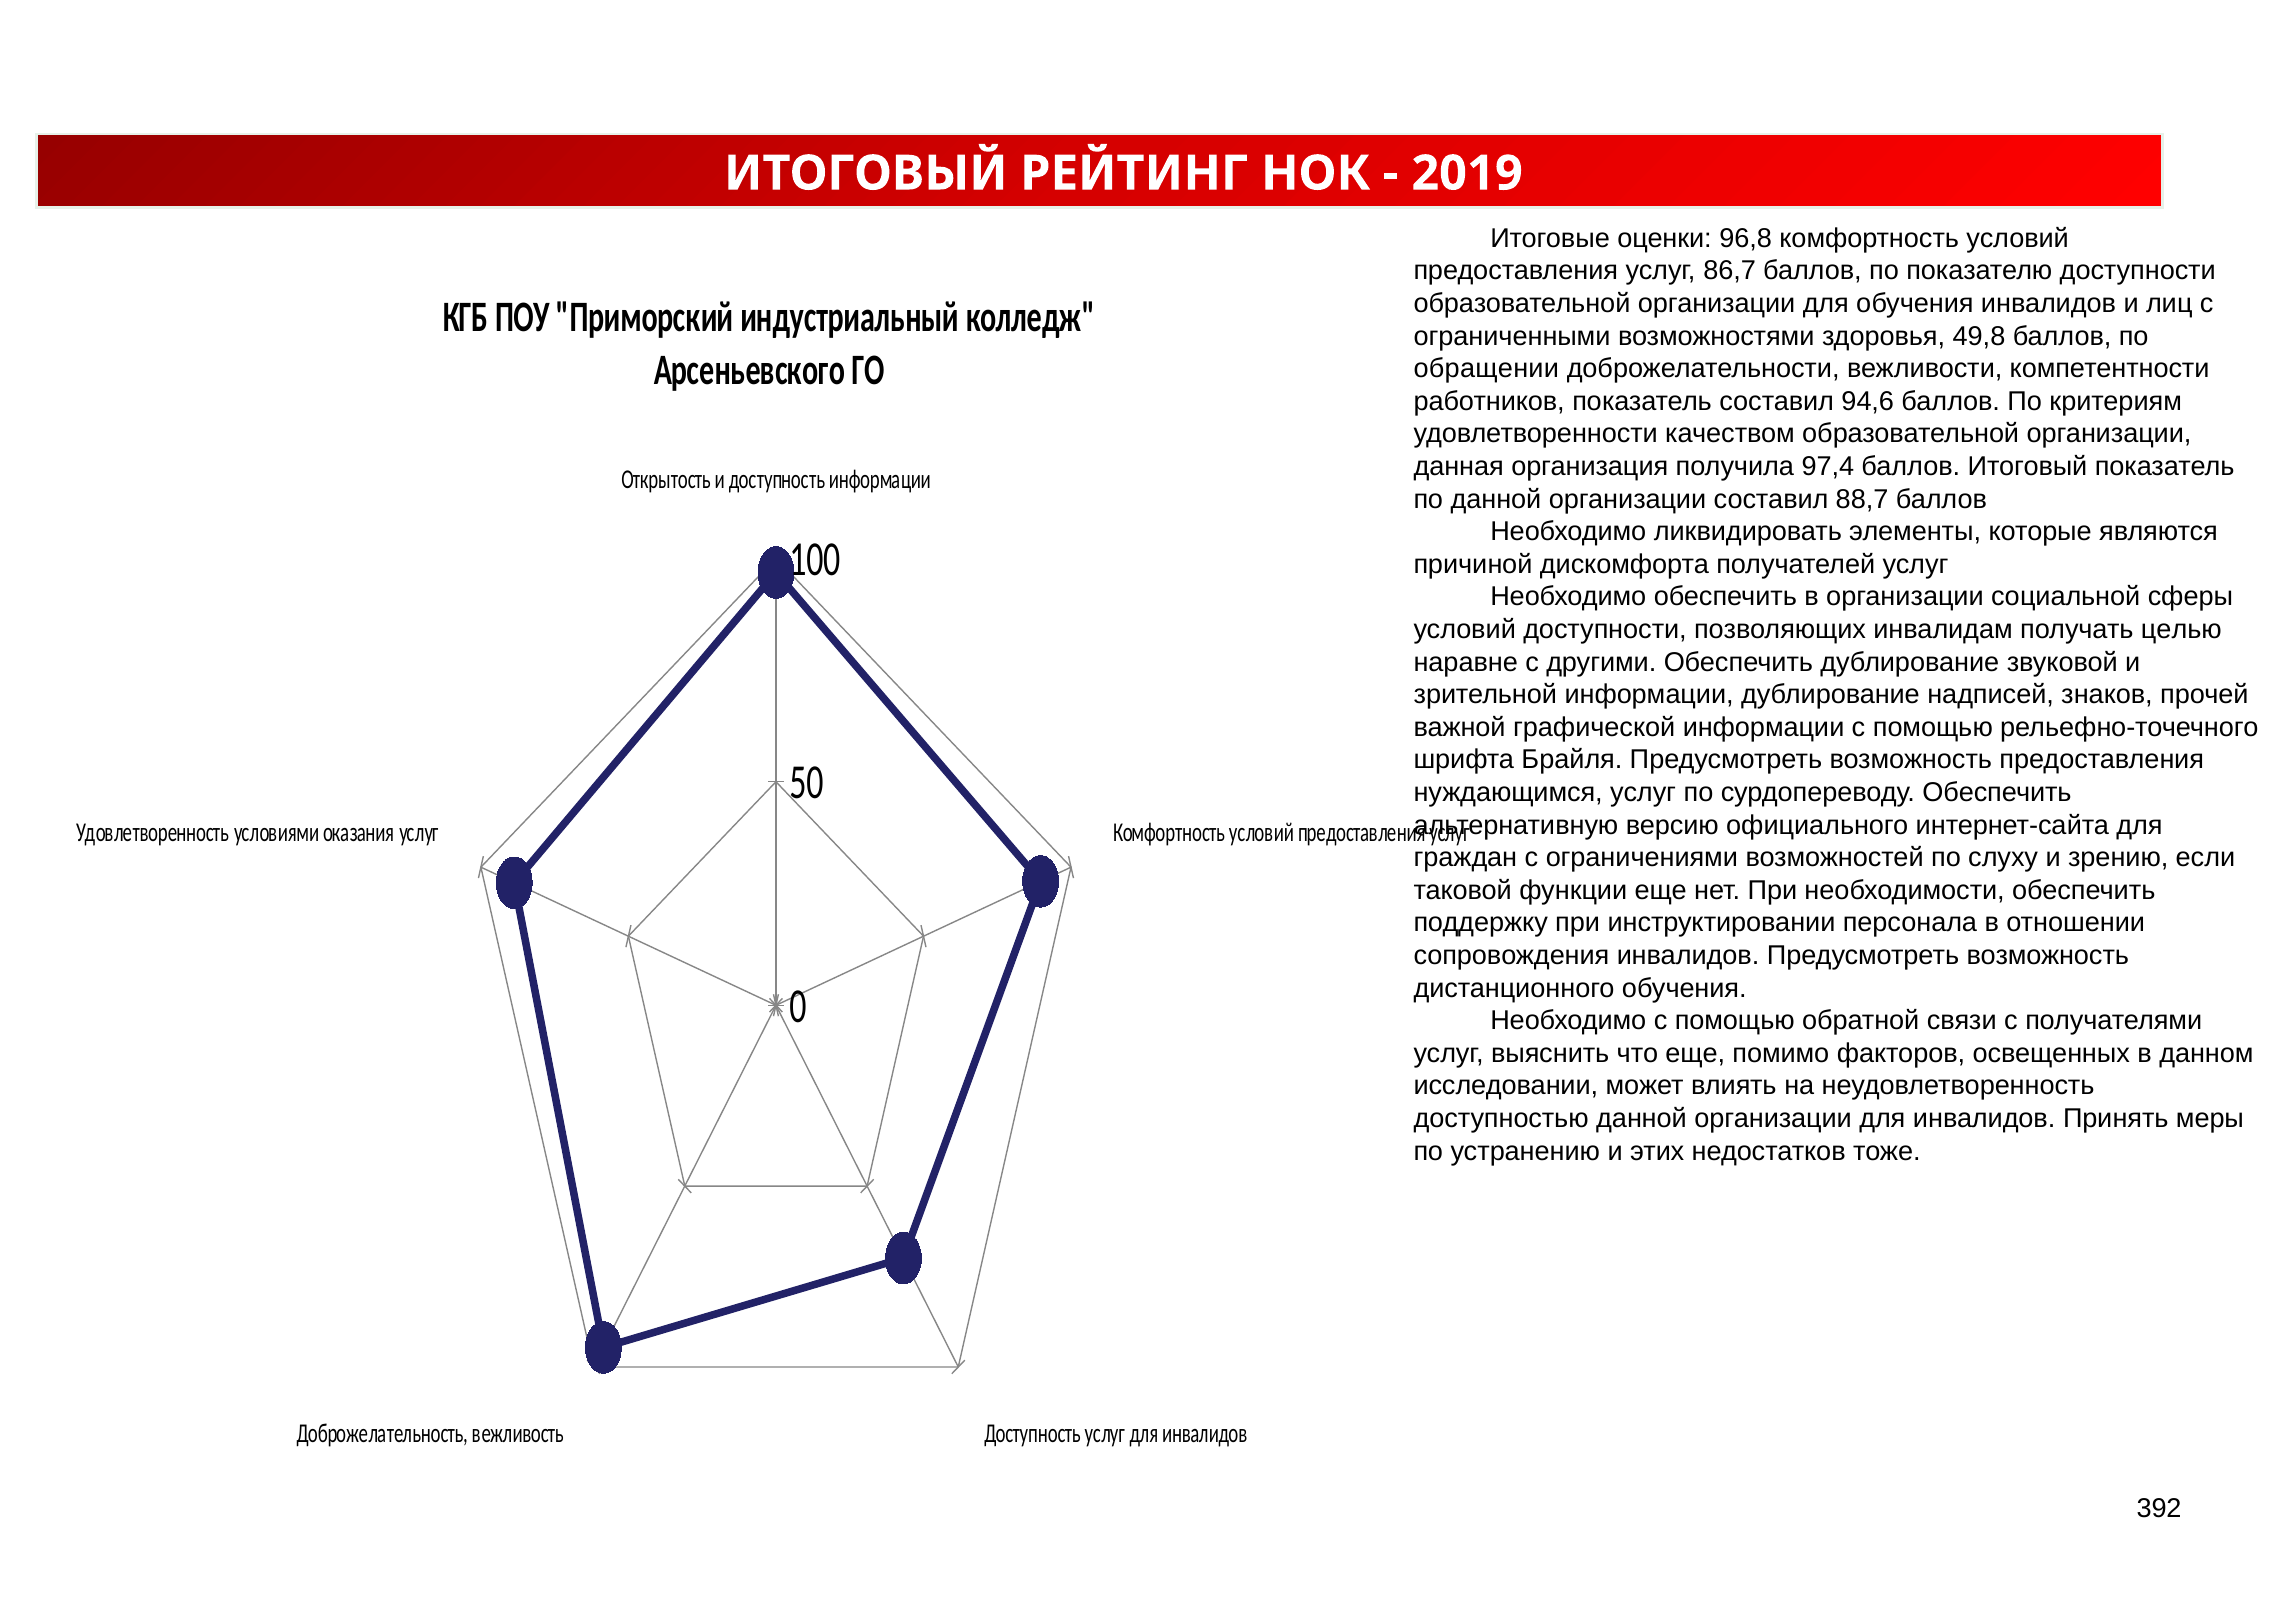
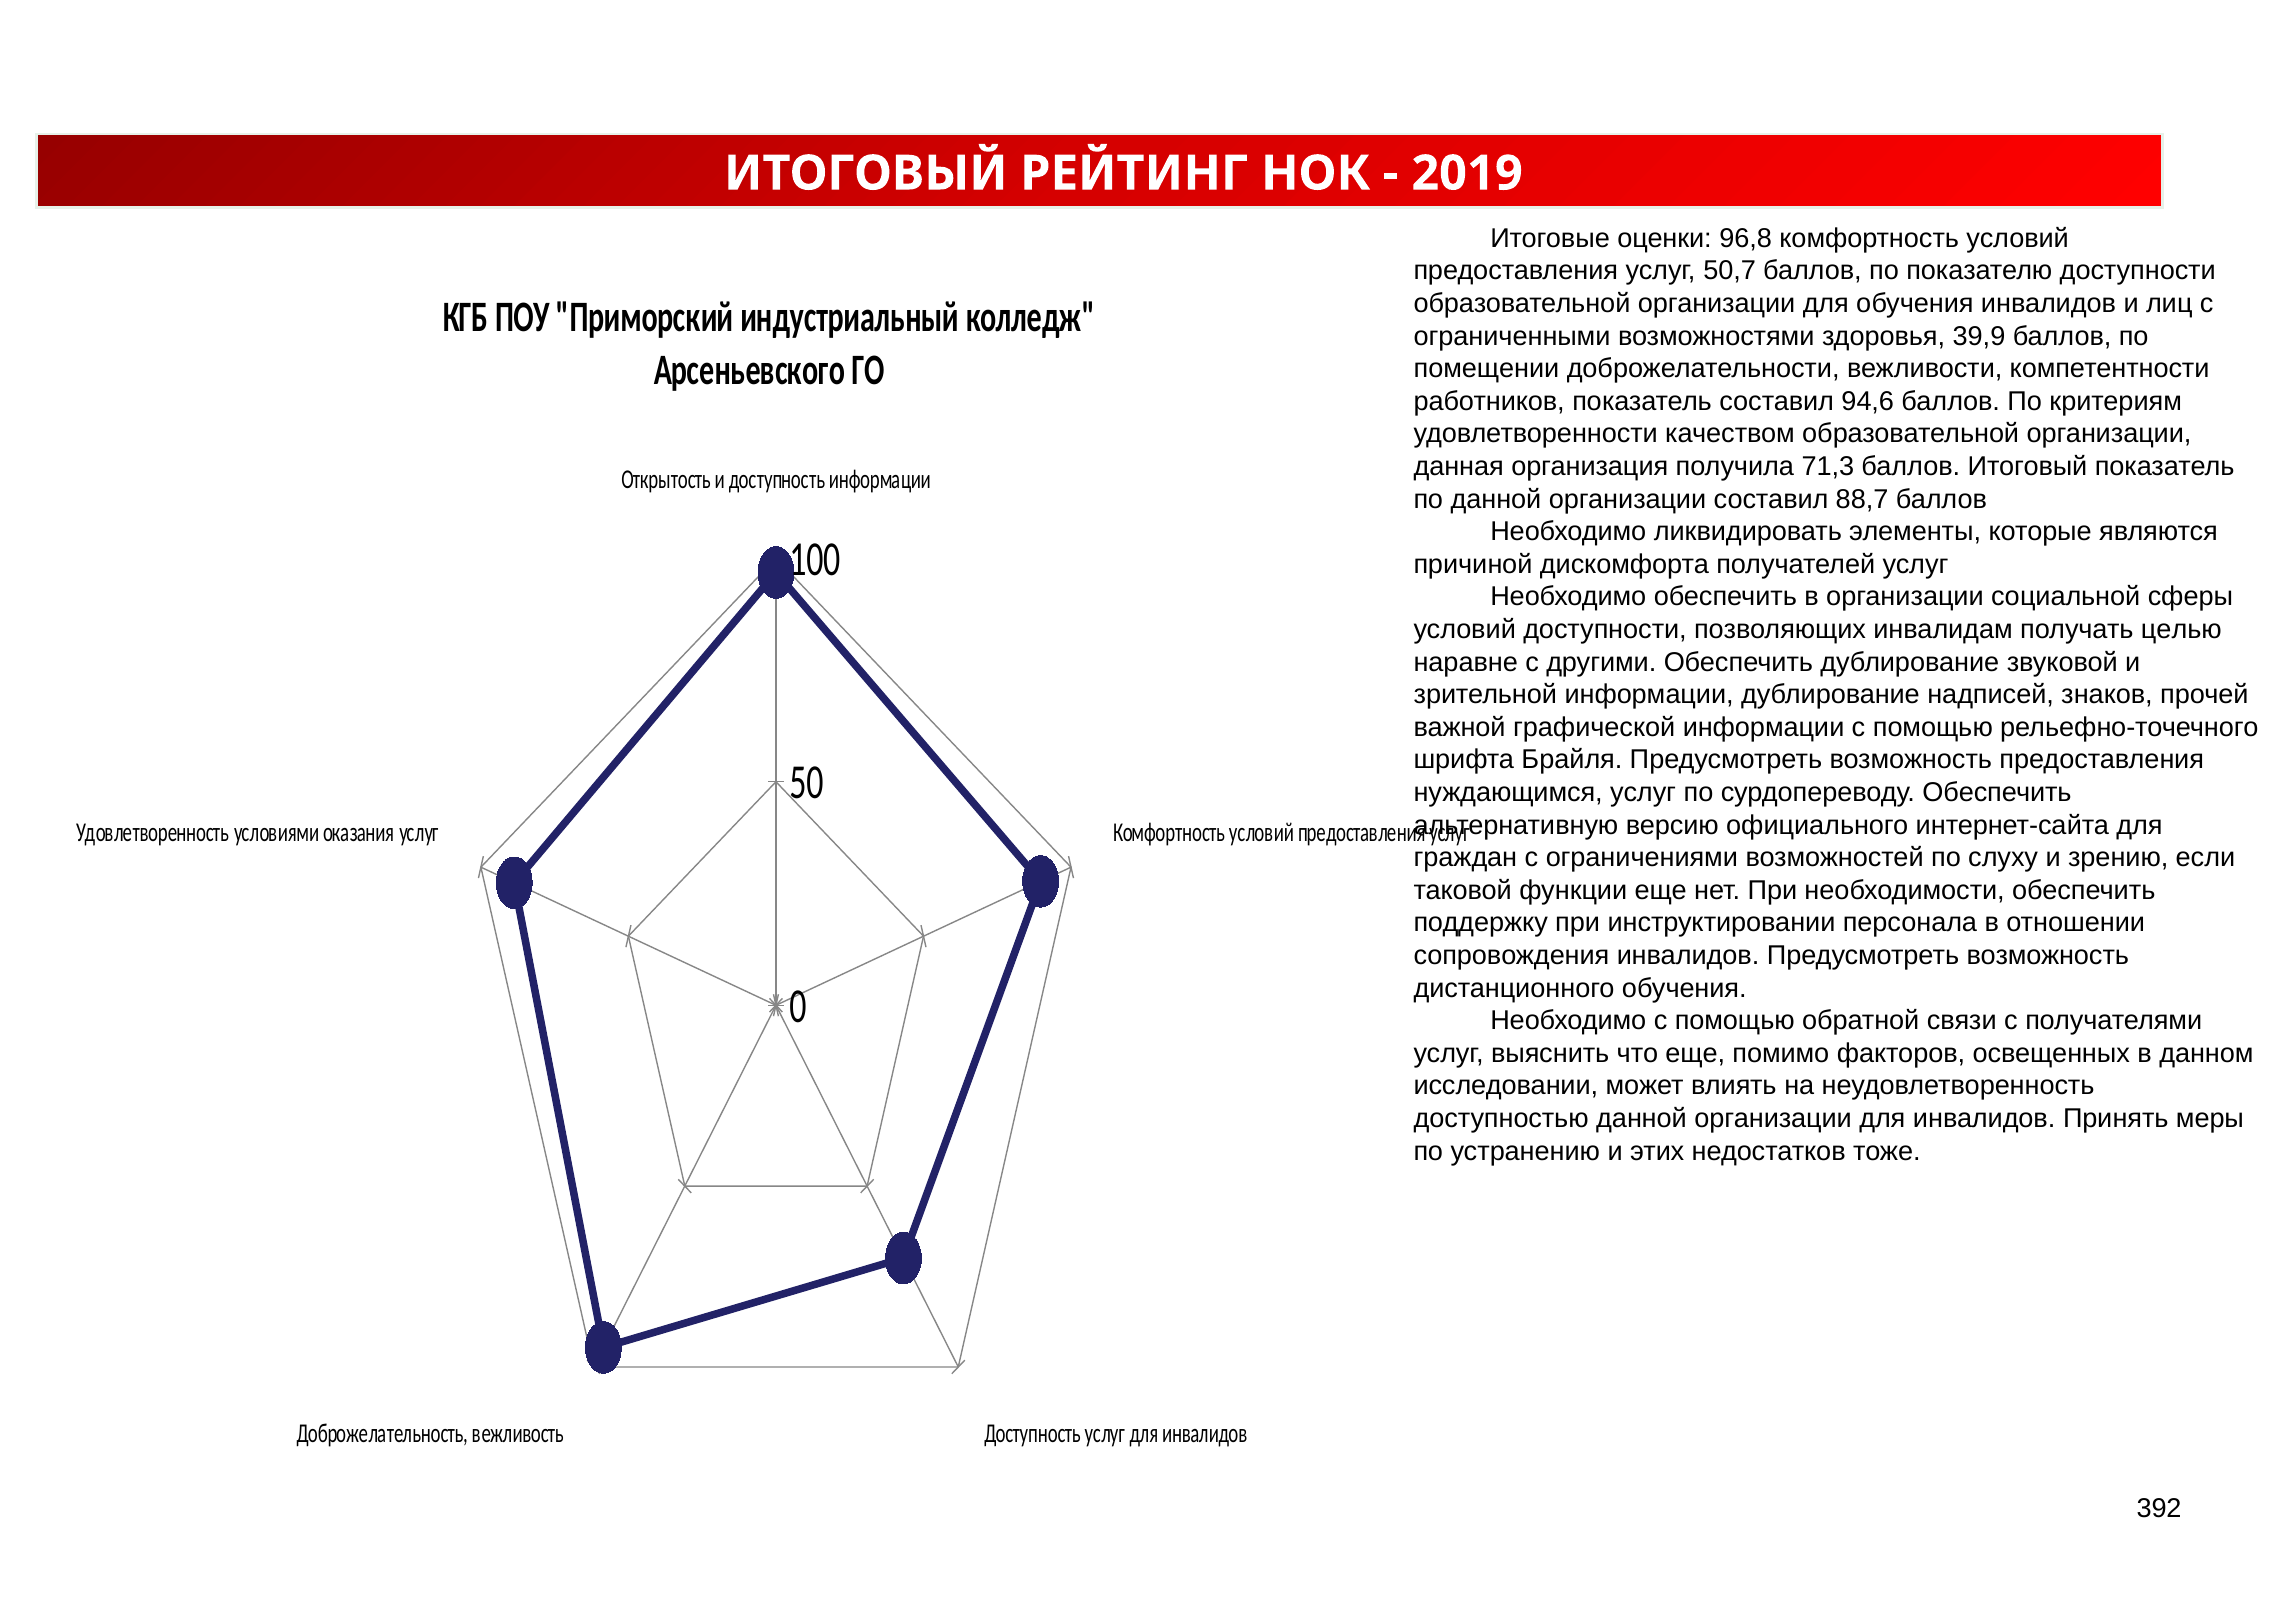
86,7: 86,7 -> 50,7 (1730, 271)
49,8: 49,8 -> 39,9 (1979, 336)
обращении: обращении -> помещении (1486, 369)
97,4: 97,4 -> 71,3 (1828, 466)
